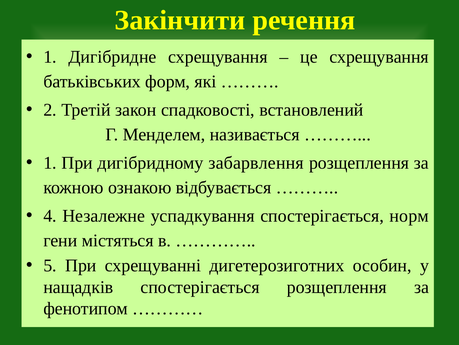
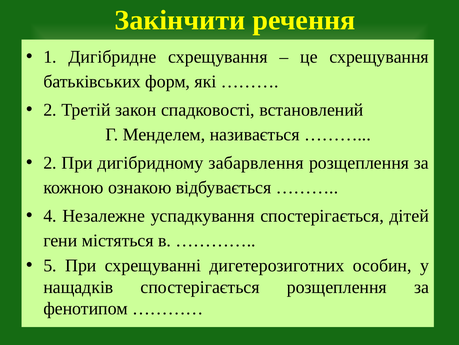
1: 1 -> 2 (50, 163)
норм: норм -> дітей (409, 215)
